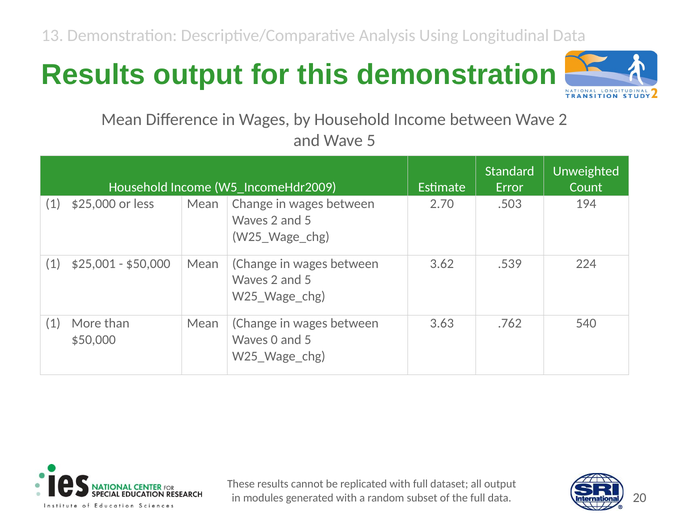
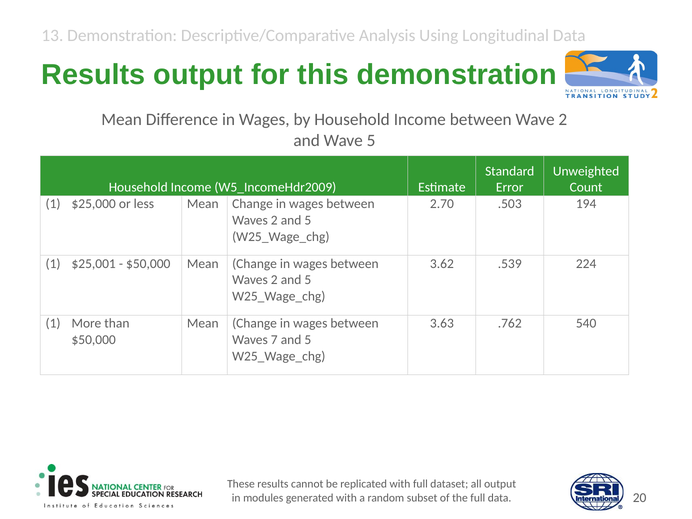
0: 0 -> 7 (274, 340)
